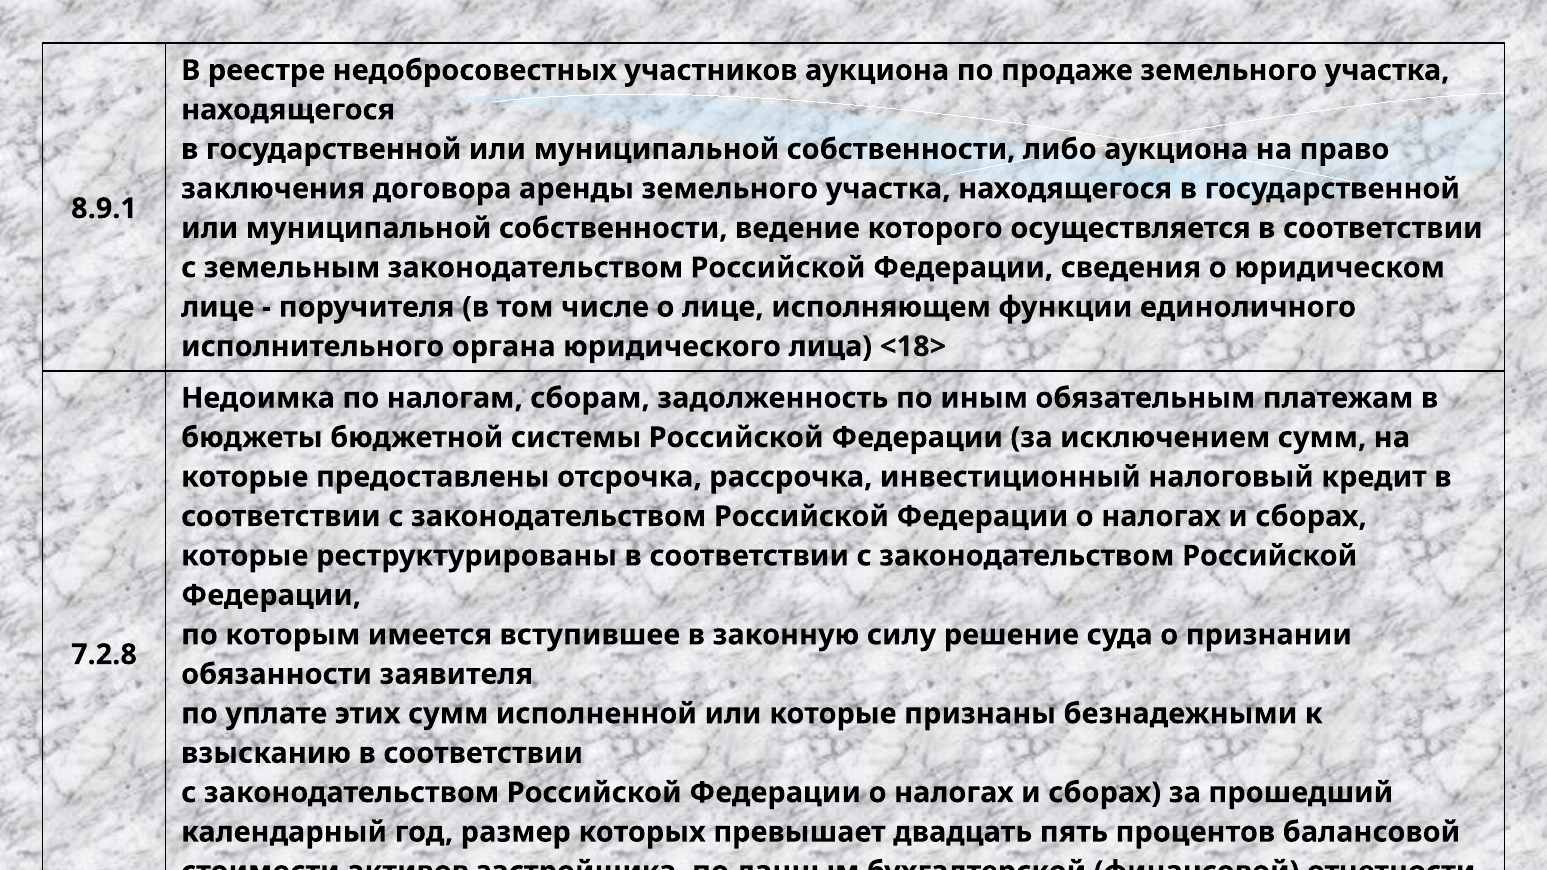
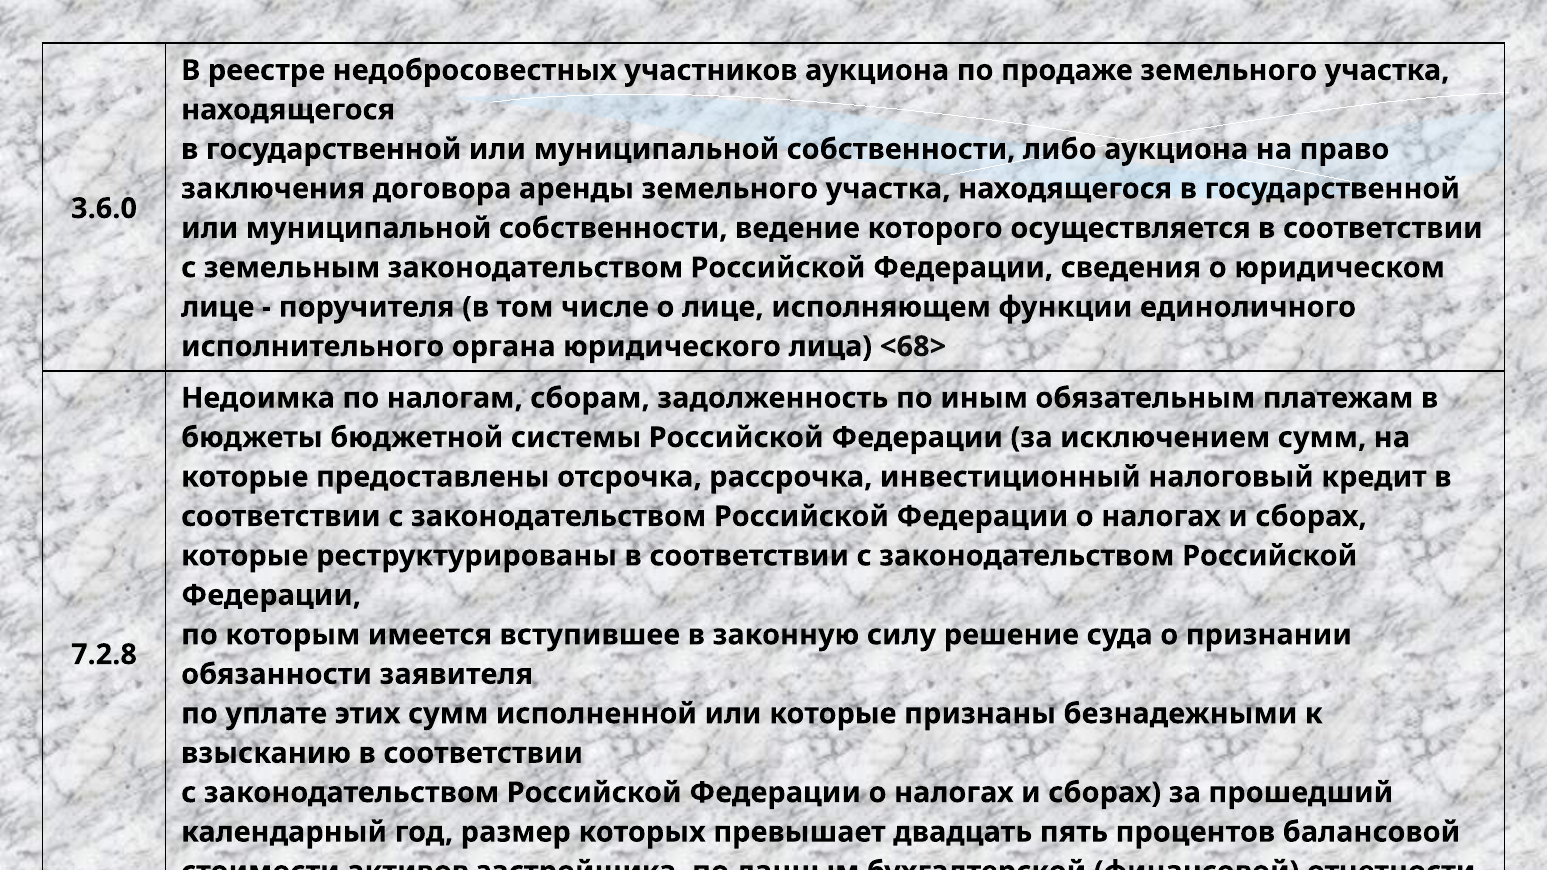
8.9.1: 8.9.1 -> 3.6.0 (104, 209)
<18>: <18> -> <68> (913, 347)
